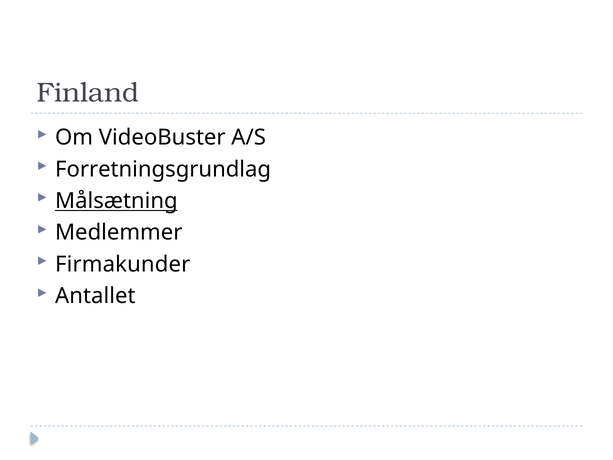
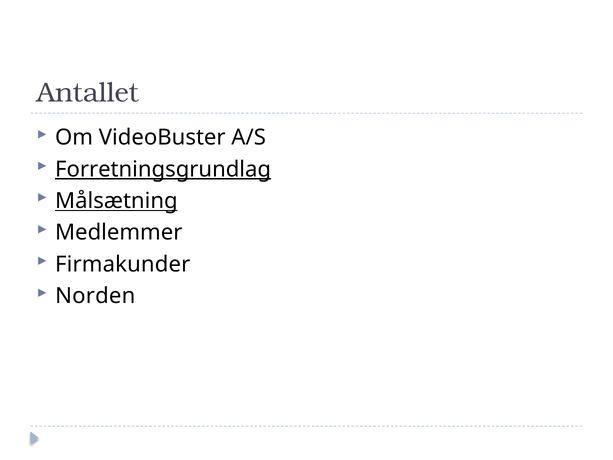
Finland: Finland -> Antallet (88, 93)
Forretningsgrundlag underline: none -> present (163, 169)
Antallet: Antallet -> Norden (95, 296)
